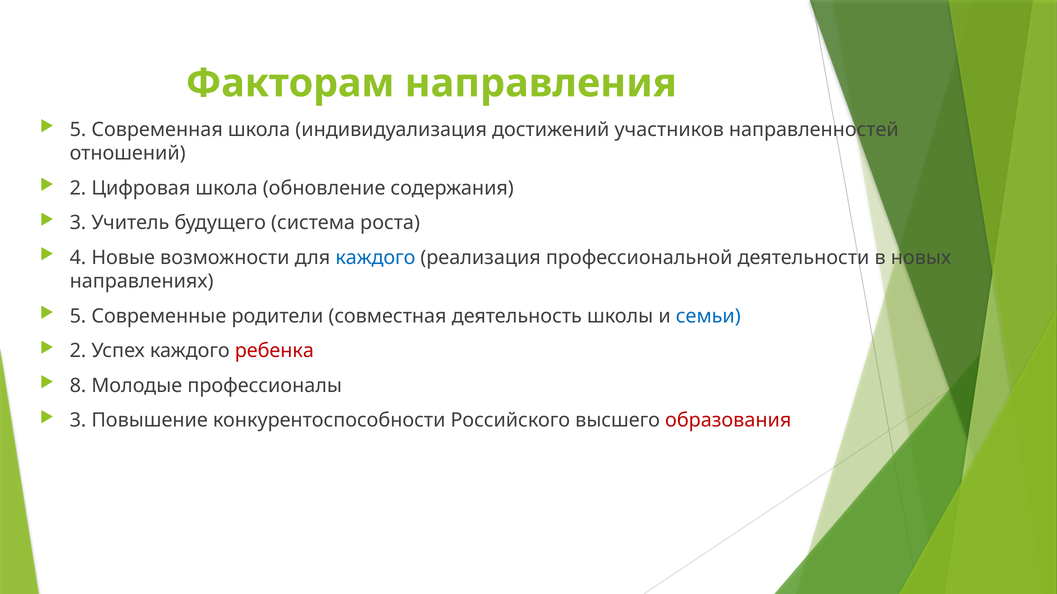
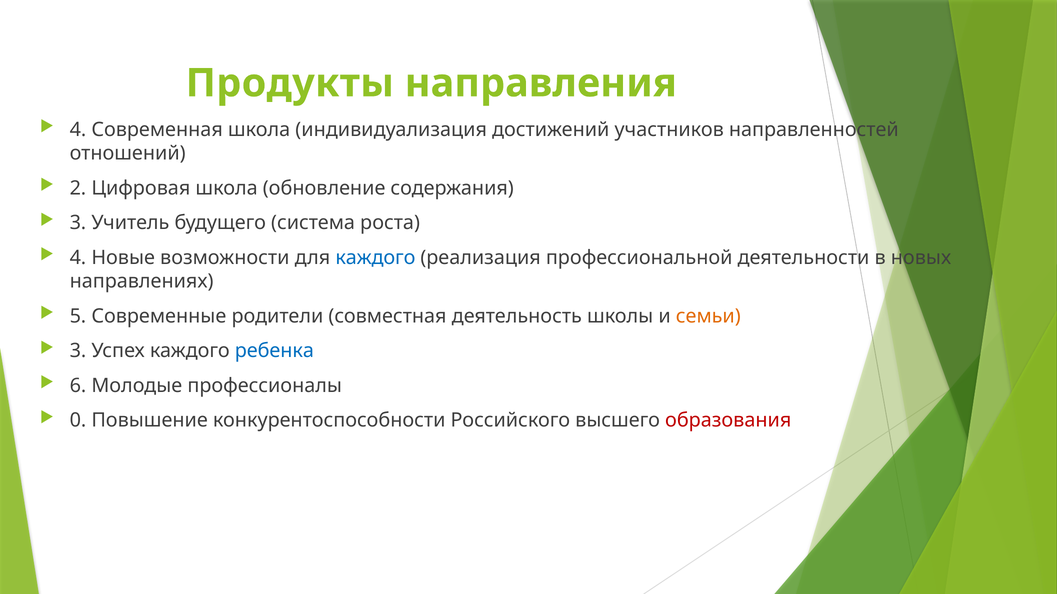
Факторам: Факторам -> Продукты (290, 83)
5: 5 -> 4 (78, 130)
семьи colour: blue -> orange (708, 316)
2: 2 -> 3 (78, 351)
ребенка colour: red -> blue (274, 351)
8: 8 -> 6 (78, 386)
3: 3 -> 0 (78, 421)
